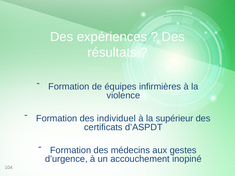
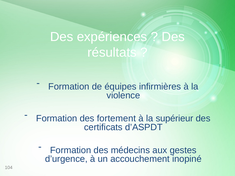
individuel: individuel -> fortement (116, 119)
